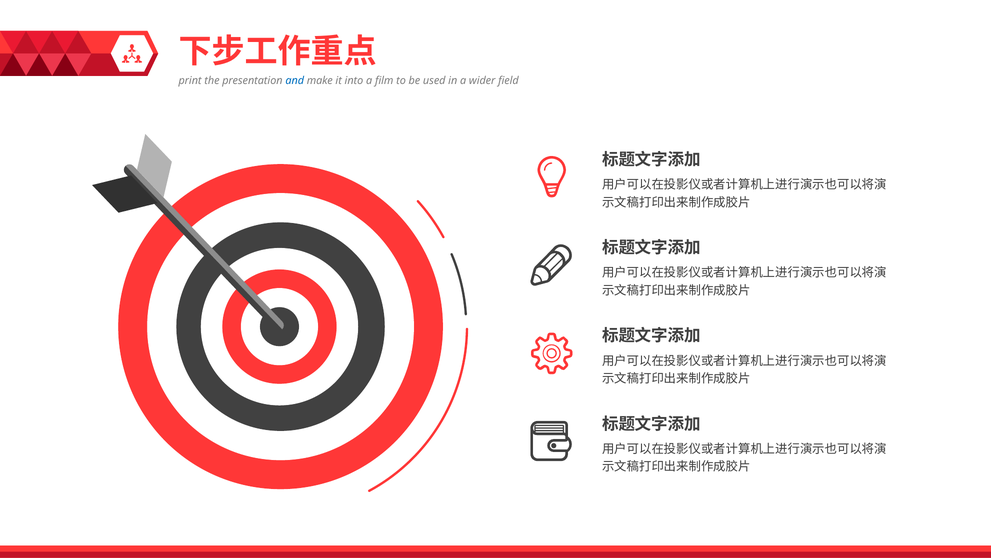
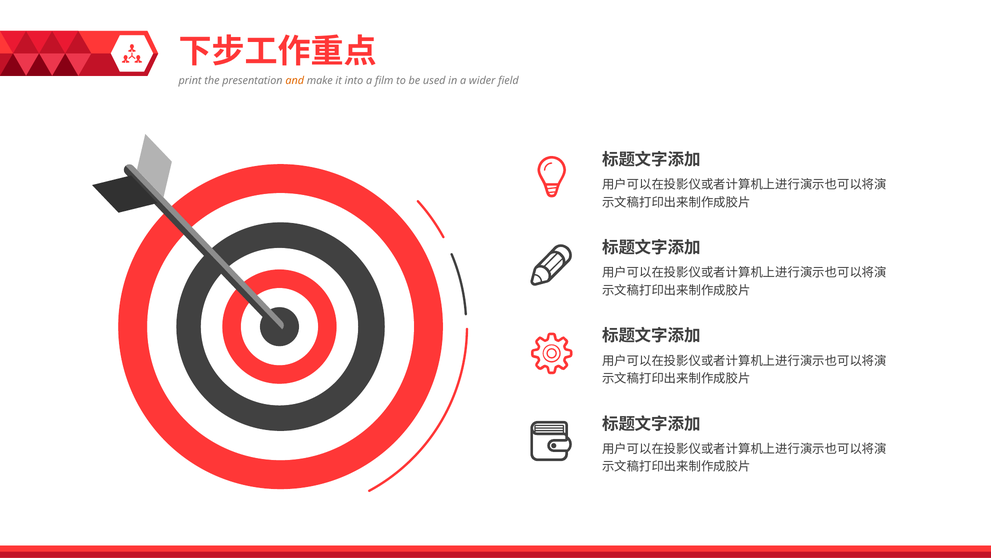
and colour: blue -> orange (295, 80)
